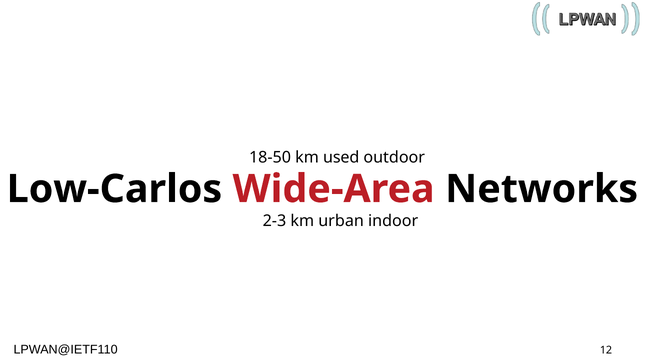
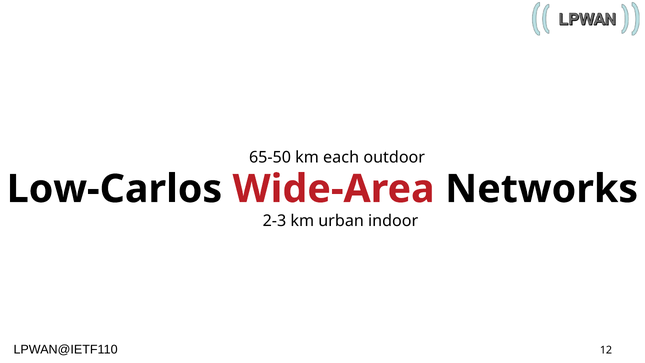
18-50: 18-50 -> 65-50 (270, 157)
used: used -> each (341, 157)
